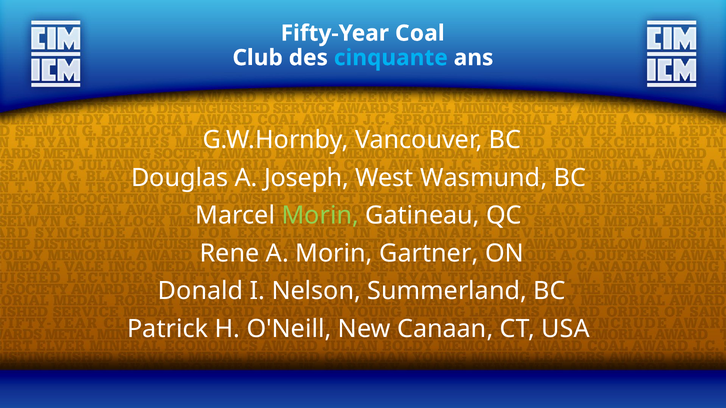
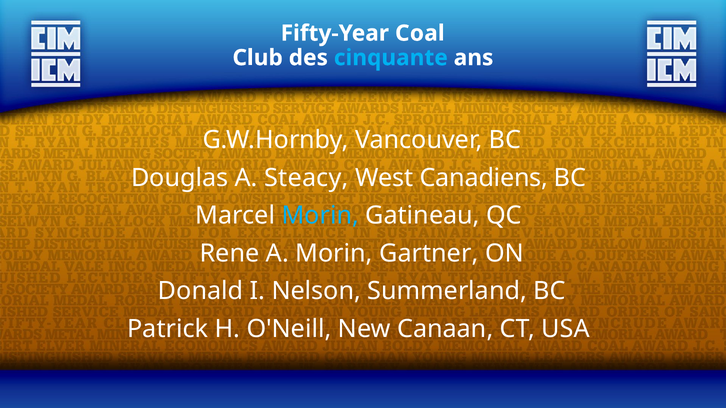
Joseph: Joseph -> Steacy (306, 178)
Wasmund: Wasmund -> Canadiens (484, 178)
Morin colour: light green -> light blue (320, 216)
